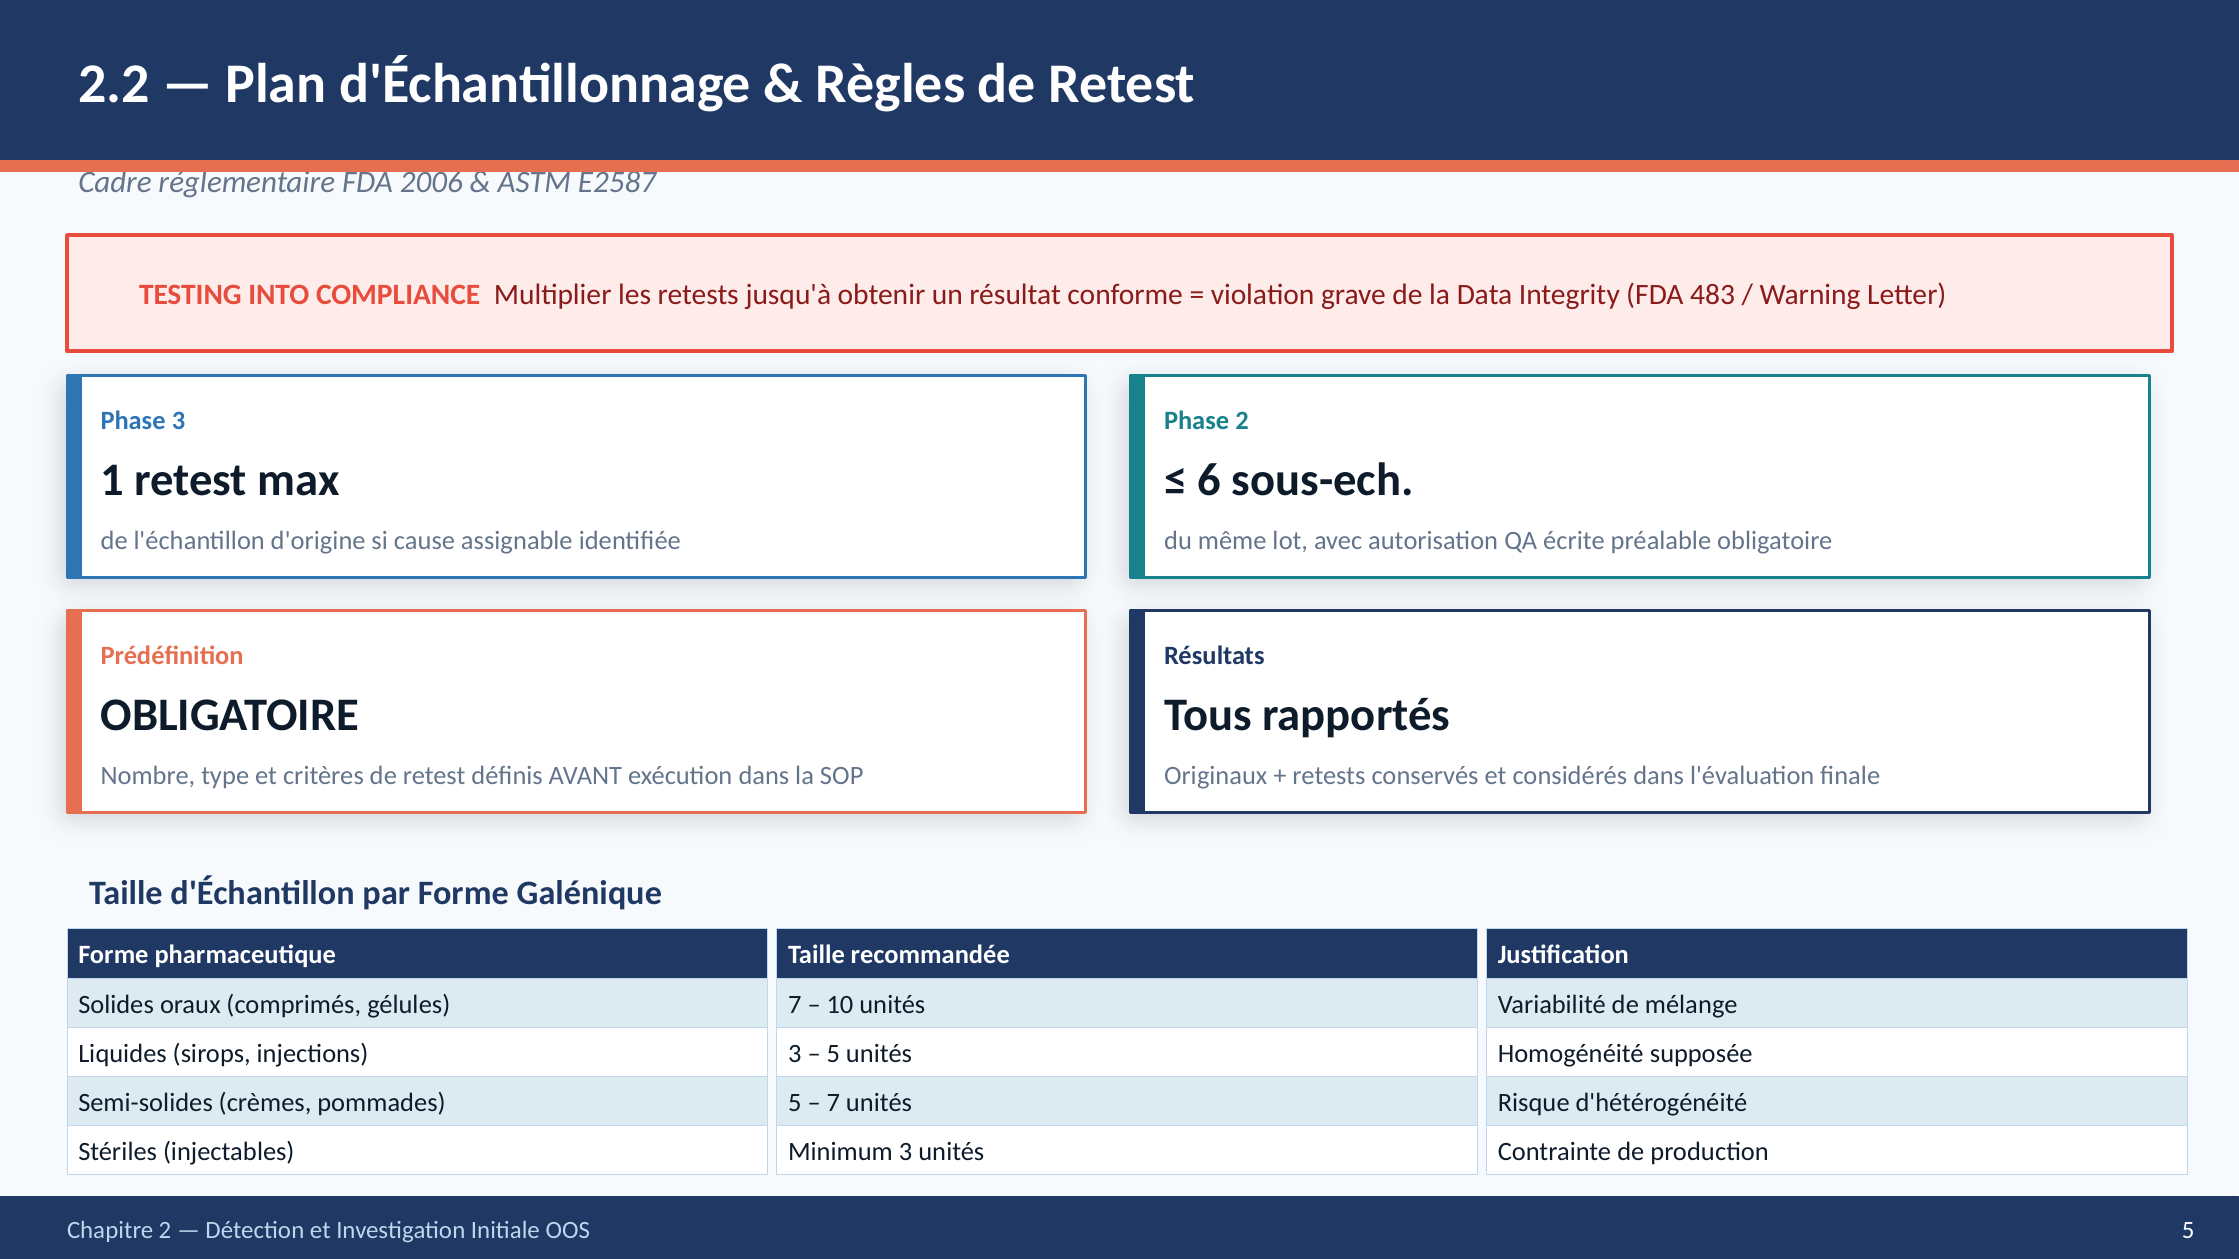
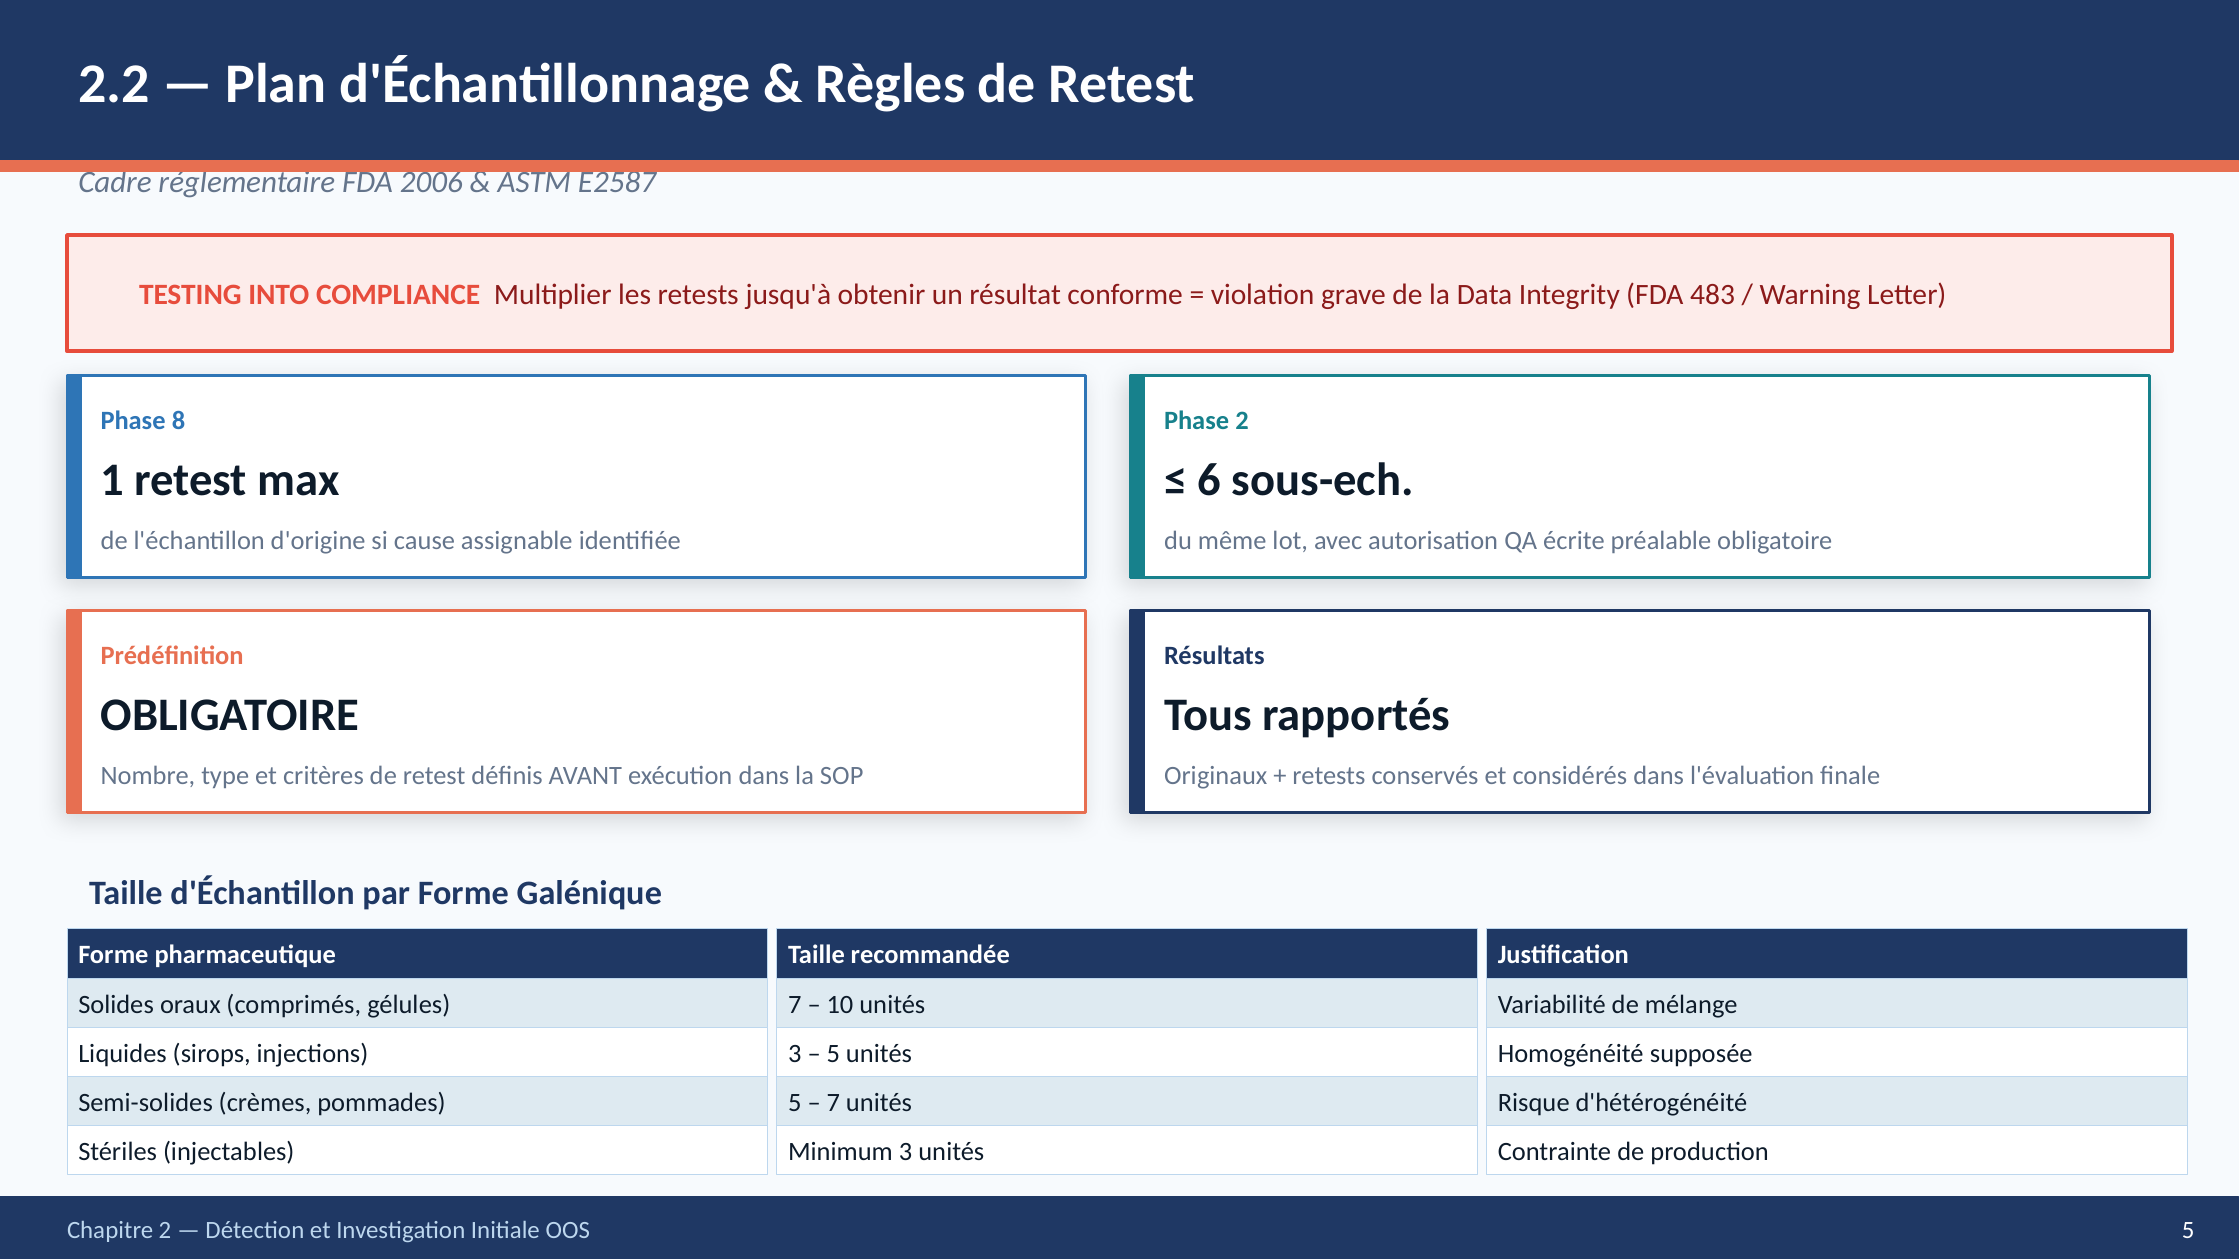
Phase 3: 3 -> 8 (179, 420)
